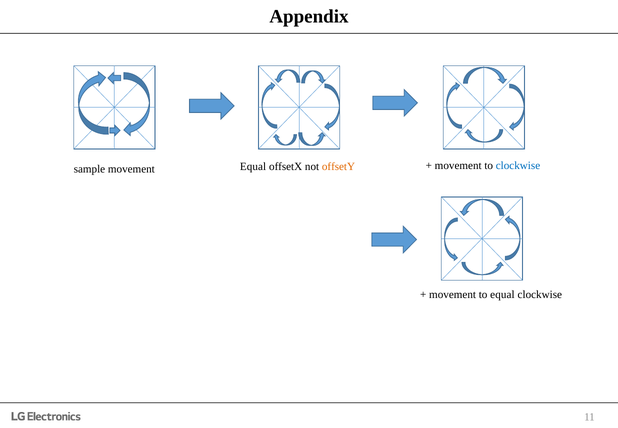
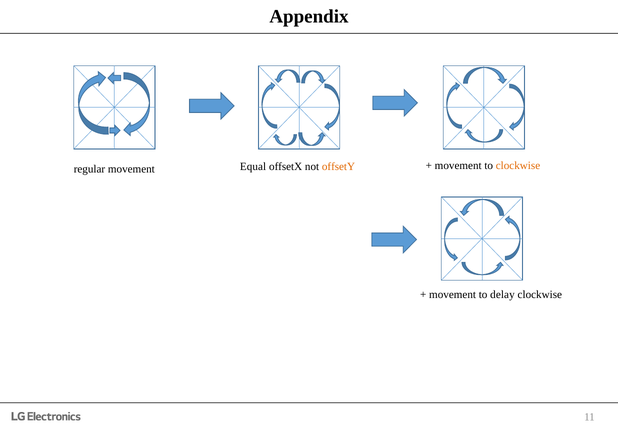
sample: sample -> regular (89, 169)
clockwise colour: blue -> orange (518, 166)
to equal: equal -> delay (502, 294)
